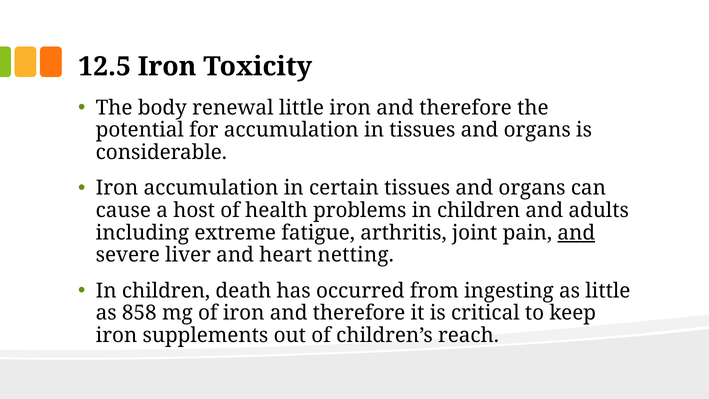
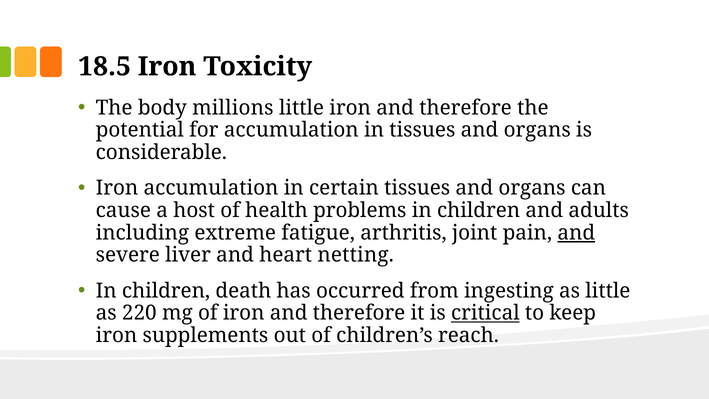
12.5: 12.5 -> 18.5 (104, 67)
renewal: renewal -> millions (233, 108)
858: 858 -> 220 (139, 313)
critical underline: none -> present (485, 313)
